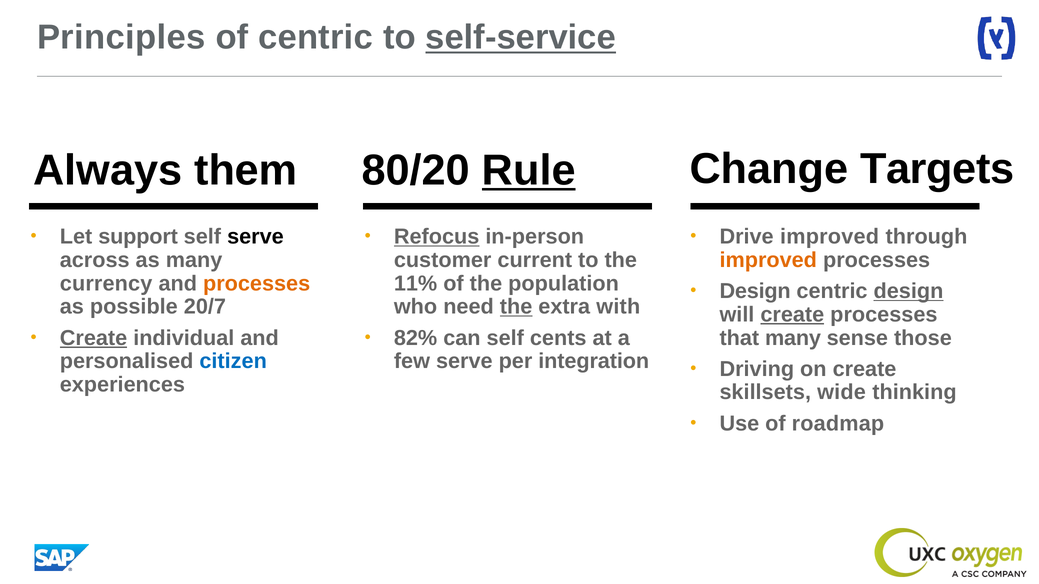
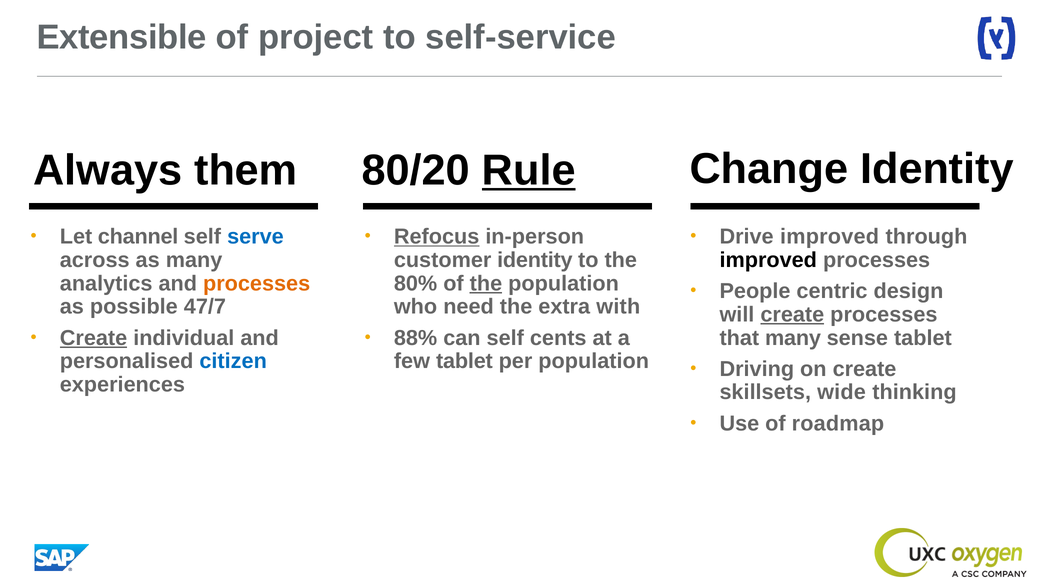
Principles: Principles -> Extensible (122, 38)
of centric: centric -> project (316, 38)
self-service underline: present -> none (521, 38)
Change Targets: Targets -> Identity (937, 169)
support: support -> channel (138, 237)
serve colour: black -> blue (255, 237)
customer current: current -> identity (535, 260)
improved colour: orange -> black (768, 260)
currency: currency -> analytics (106, 284)
11%: 11% -> 80% (416, 284)
the underline: none -> present (486, 284)
Design: Design -> People (755, 291)
design underline: present -> none (908, 291)
20/7: 20/7 -> 47/7 (205, 307)
the underline: present -> none (516, 307)
sense those: those -> tablet (923, 338)
82%: 82% -> 88% (416, 338)
few serve: serve -> tablet (464, 361)
per integration: integration -> population (594, 361)
